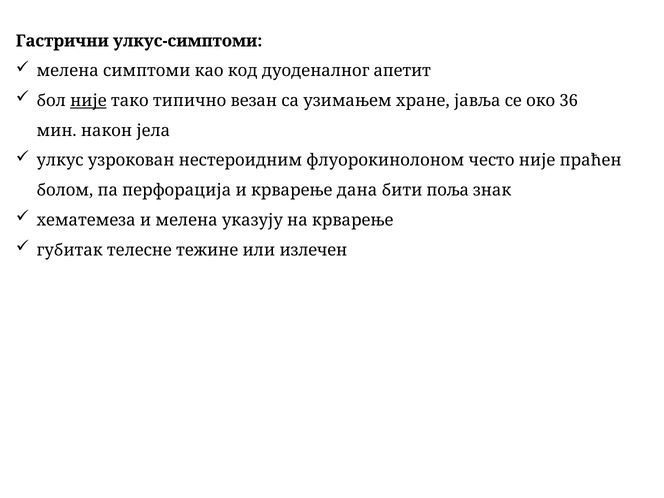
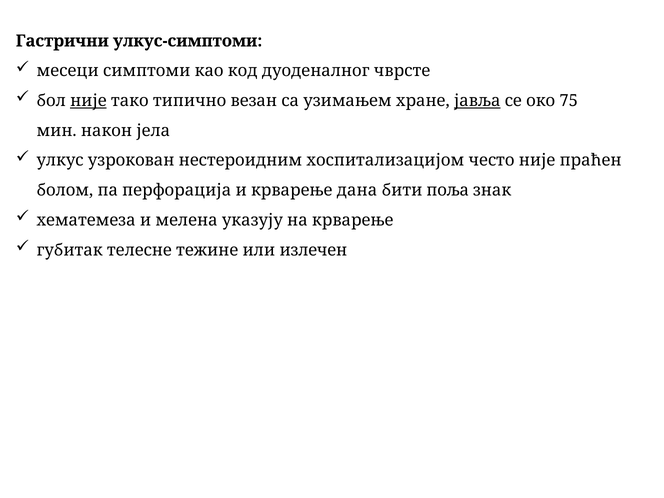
мелена: мелена -> месеци (68, 71)
апетит: апетит -> чврсте (402, 71)
јавља underline: none -> present (477, 101)
36: 36 -> 75 (569, 101)
флуорокинолоном: флуорокинолоном -> хоспитализацијом (385, 160)
